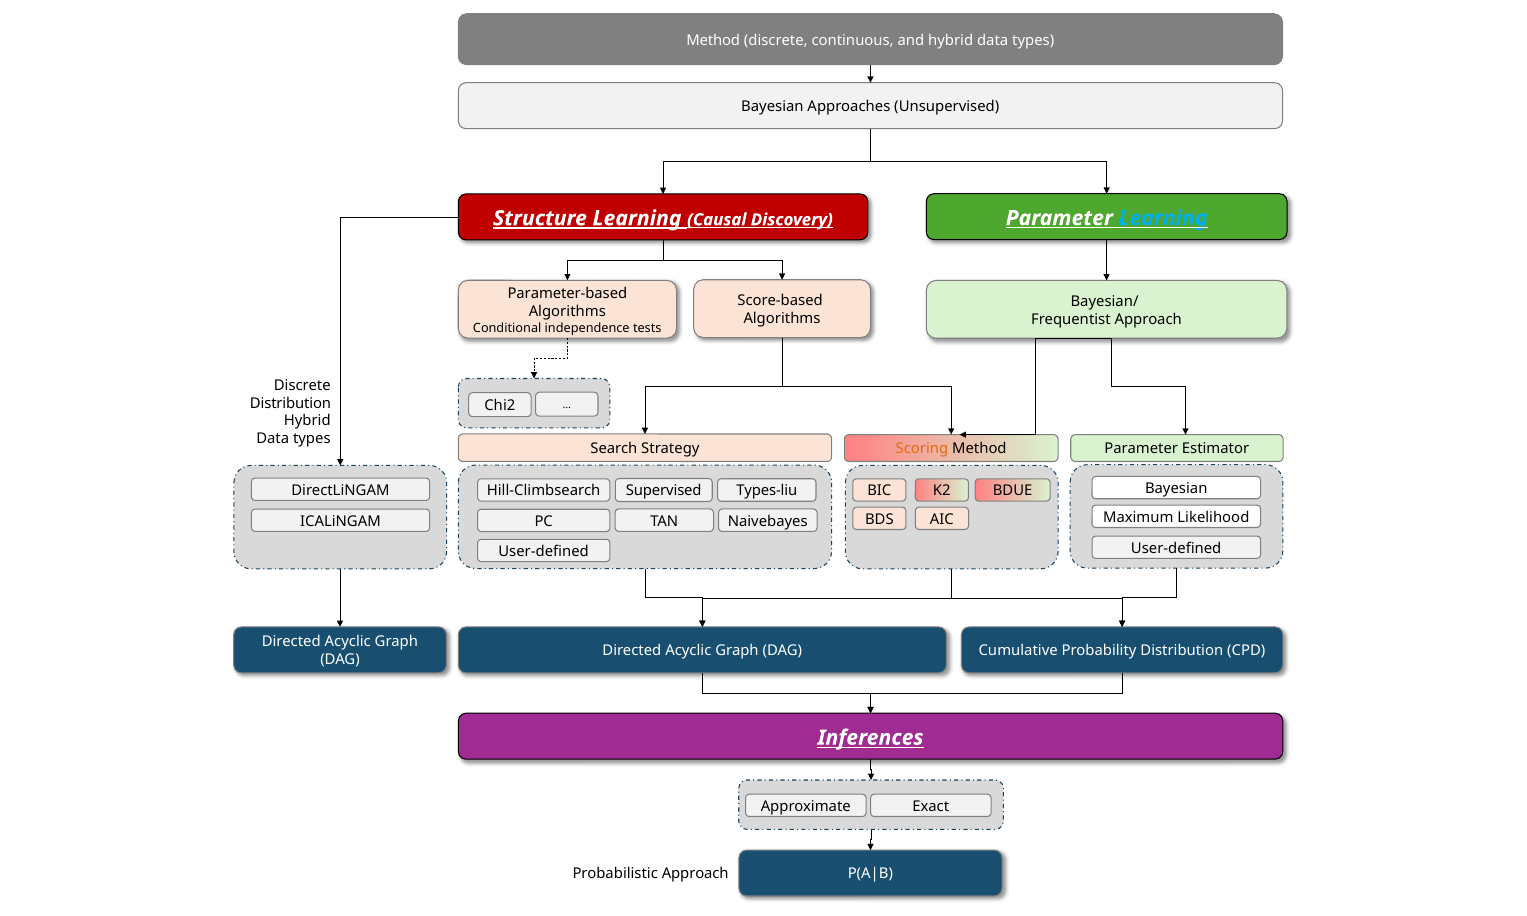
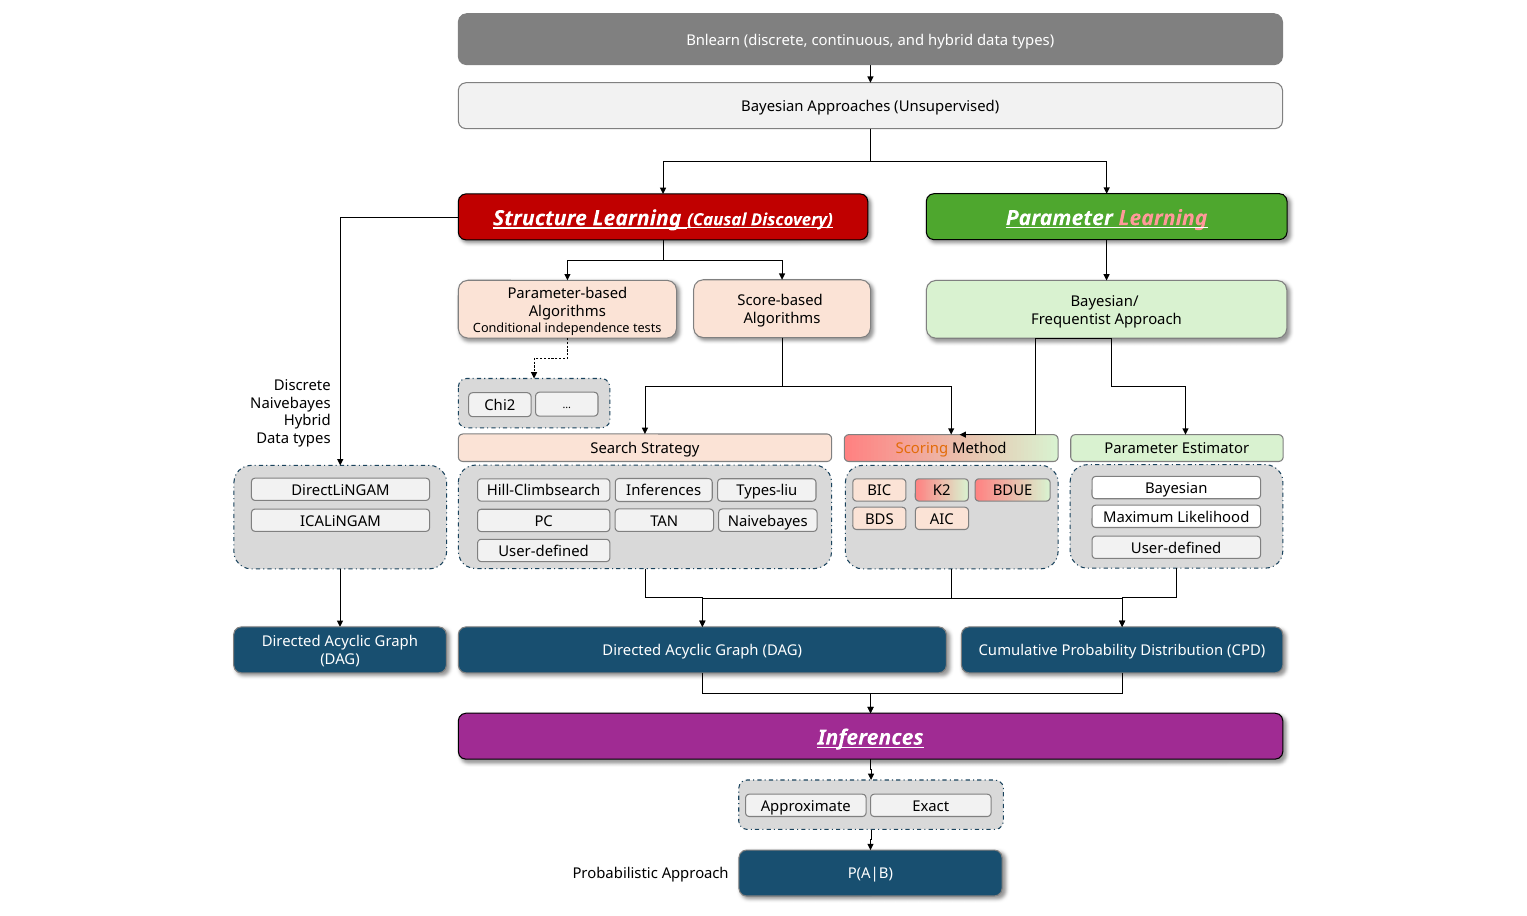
Method: Method -> Bnlearn (713, 40)
Learning colour: light blue -> pink (1163, 218)
Distribution: Distribution -> Naivebayes (290, 403)
Supervised: Supervised -> Inferences (664, 491)
